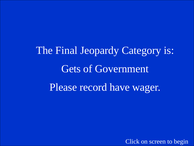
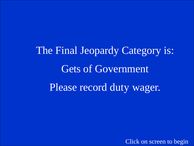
have: have -> duty (120, 87)
